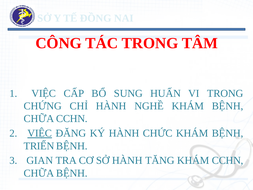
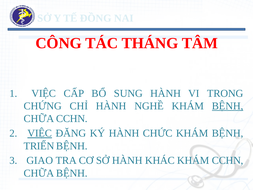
TÁC TRONG: TRONG -> THÁNG (150, 43)
SUNG HUẤN: HUẤN -> HÀNH (166, 93)
BỆNH underline: none -> present (228, 106)
GIAN: GIAN -> GIAO (40, 160)
TĂNG: TĂNG -> KHÁC (160, 160)
